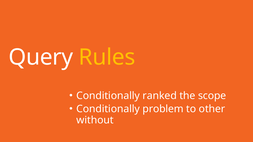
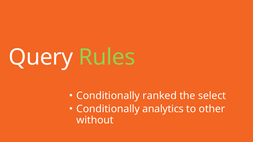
Rules colour: yellow -> light green (107, 57)
scope: scope -> select (212, 96)
problem: problem -> analytics (163, 109)
